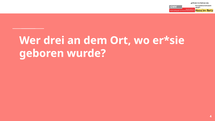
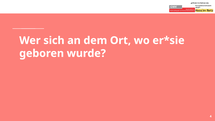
drei: drei -> sich (54, 40)
